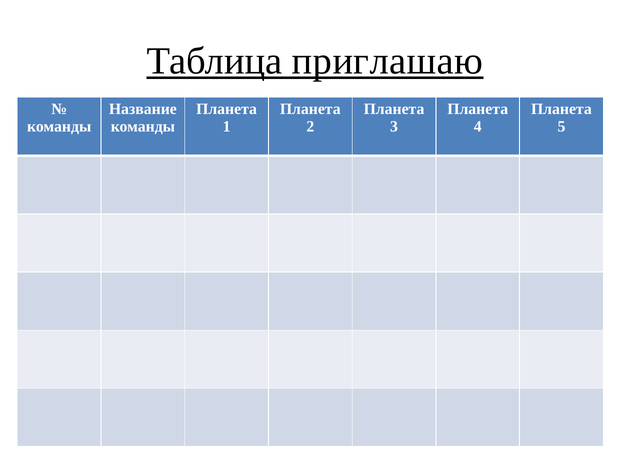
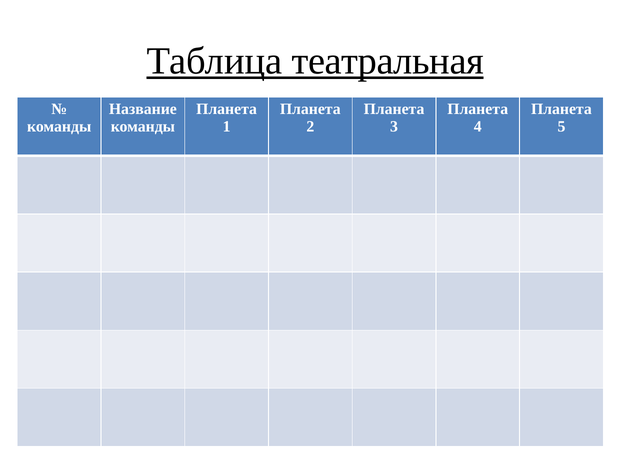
приглашаю: приглашаю -> театральная (388, 61)
